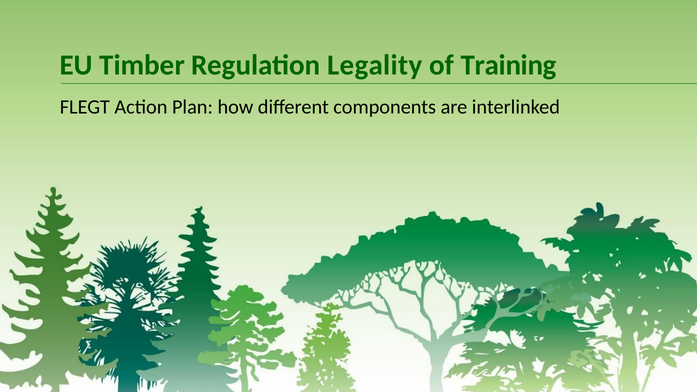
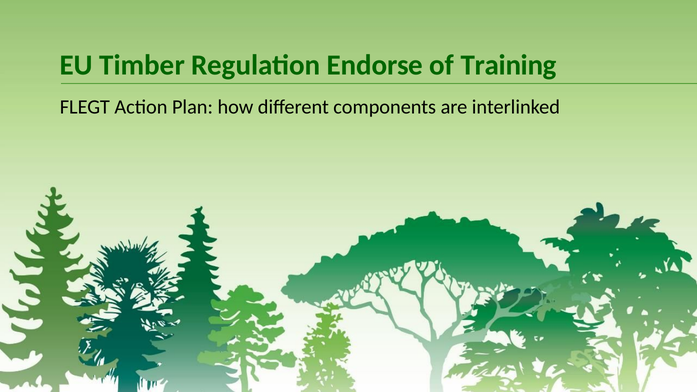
Legality: Legality -> Endorse (375, 65)
